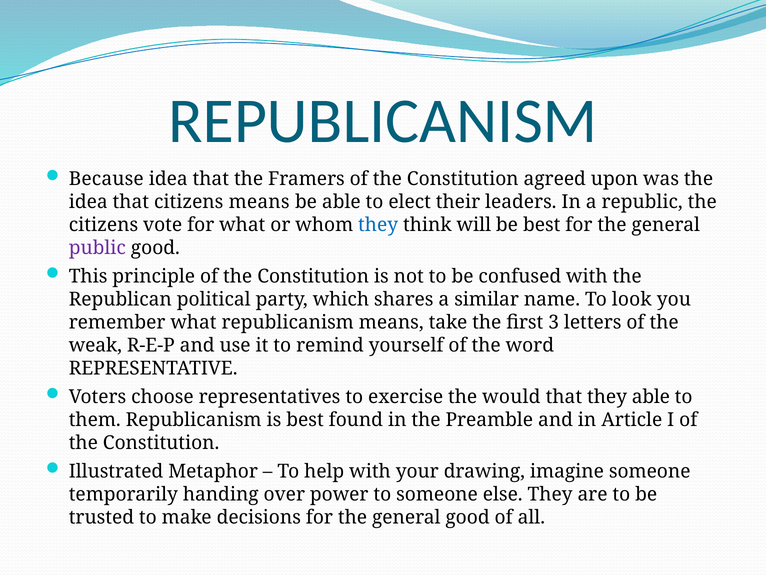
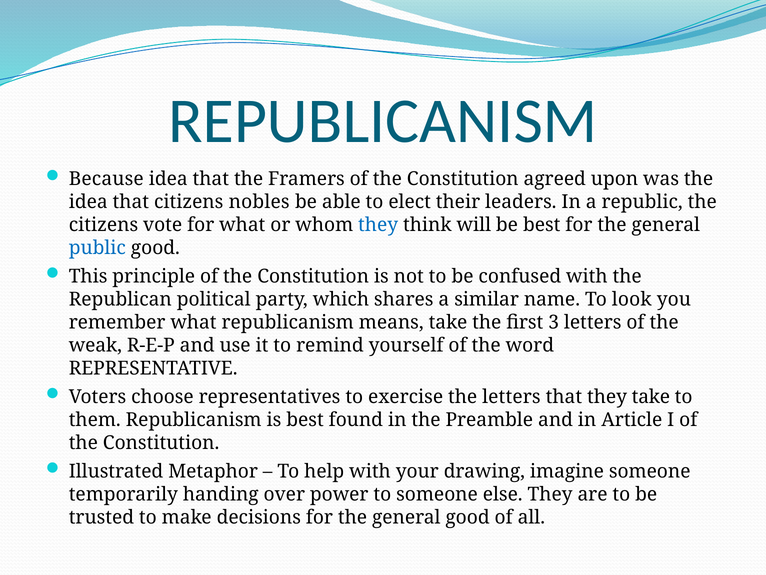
citizens means: means -> nobles (259, 202)
public colour: purple -> blue (97, 248)
the would: would -> letters (511, 397)
they able: able -> take (651, 397)
